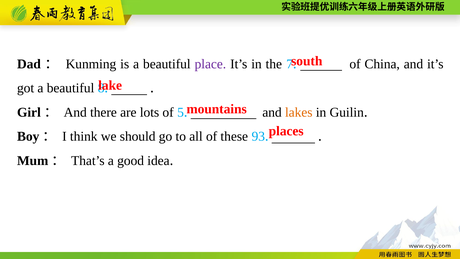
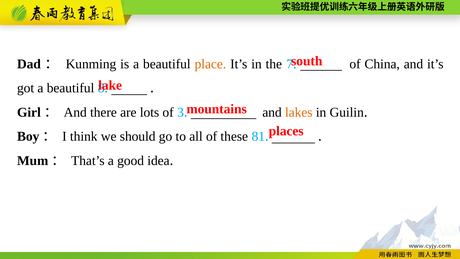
place colour: purple -> orange (210, 64)
5: 5 -> 3 (181, 112)
93: 93 -> 81 (258, 136)
